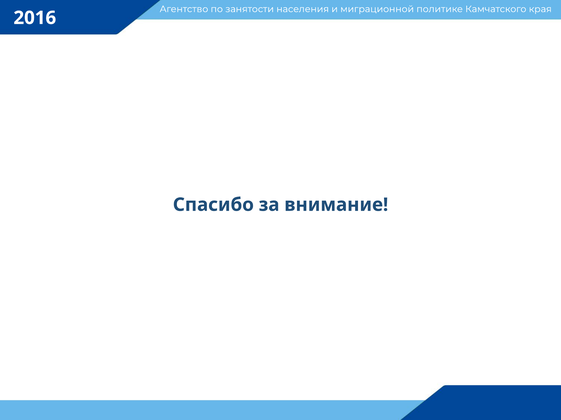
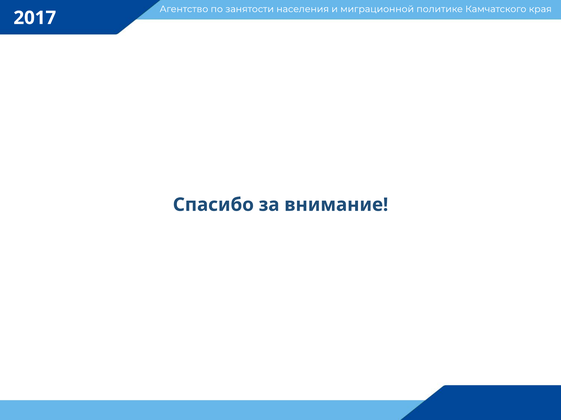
2016: 2016 -> 2017 (35, 18)
